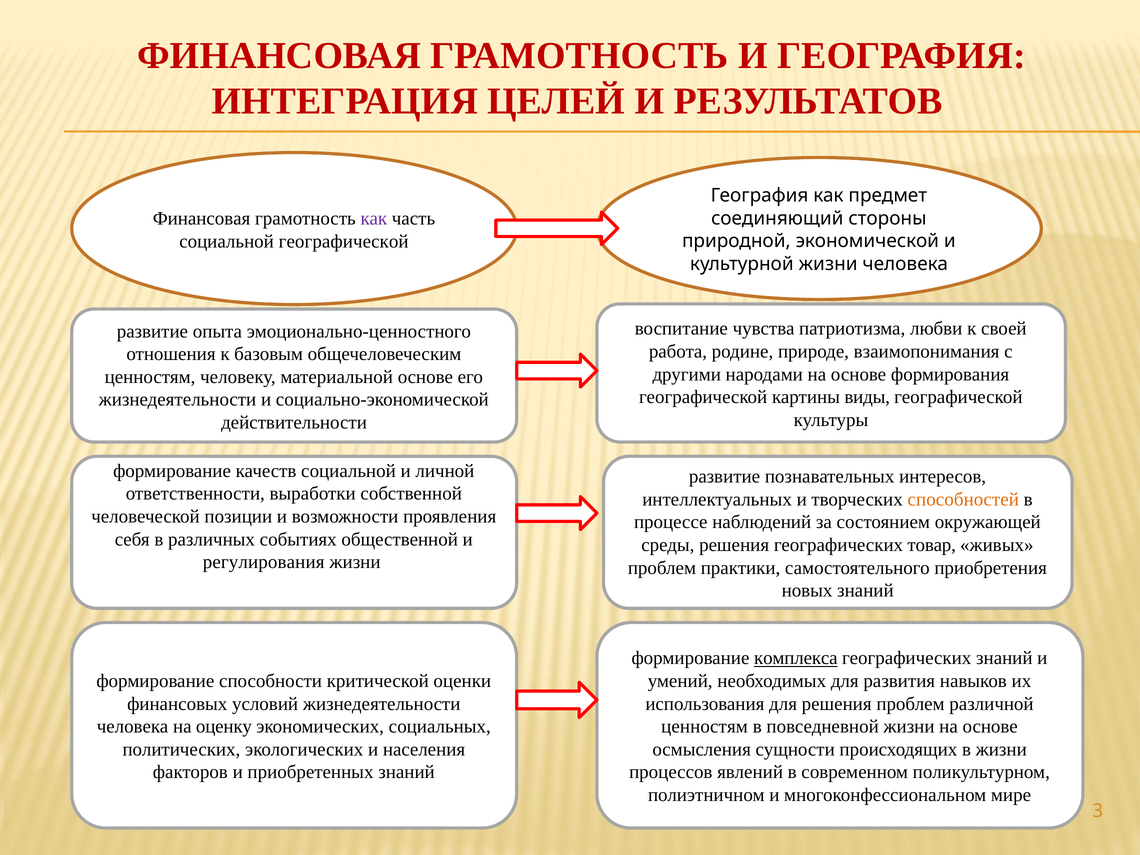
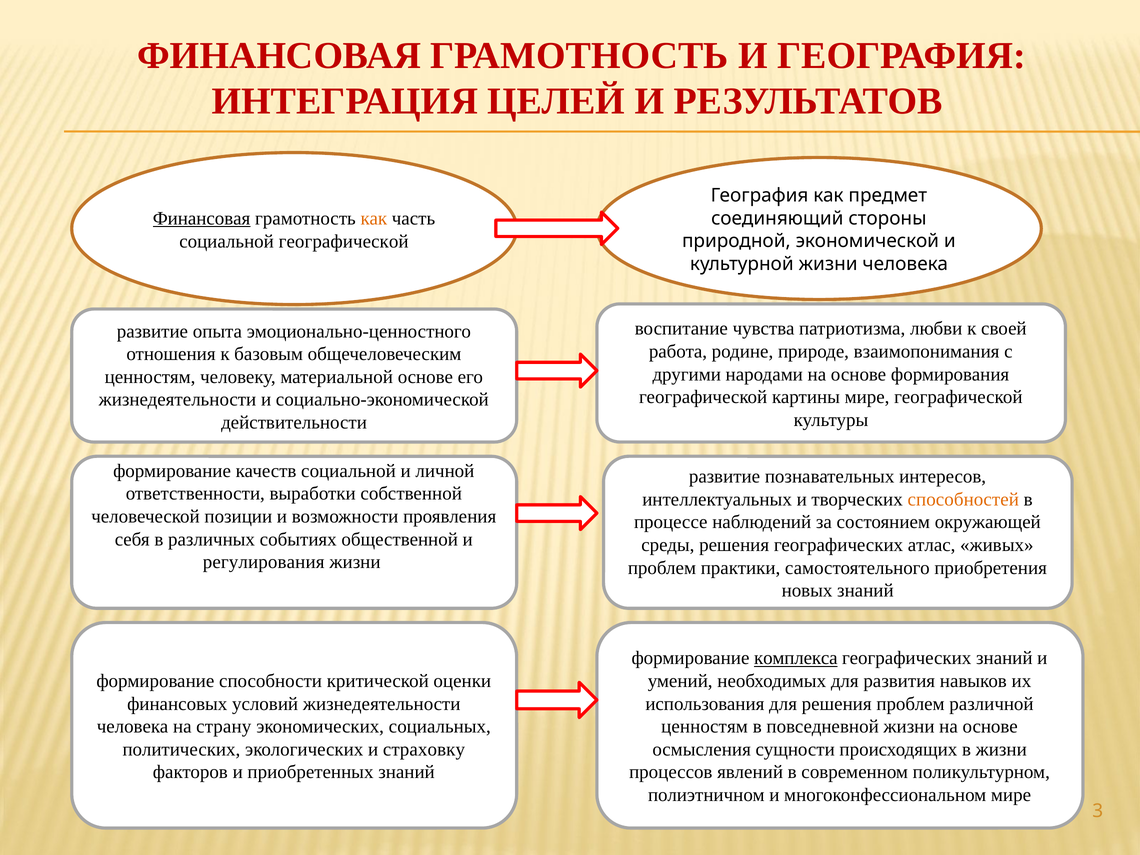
Финансовая underline: none -> present (202, 218)
как colour: purple -> orange (374, 218)
картины виды: виды -> мире (867, 397)
товар: товар -> атлас (932, 545)
оценку: оценку -> страну (224, 727)
населения: населения -> страховку (424, 749)
